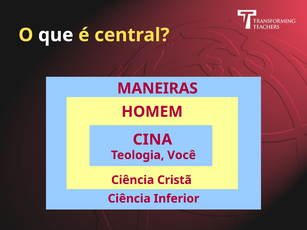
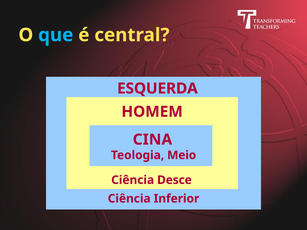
que colour: white -> light blue (56, 35)
MANEIRAS: MANEIRAS -> ESQUERDA (157, 89)
Você: Você -> Meio (182, 155)
Cristã: Cristã -> Desce (174, 180)
